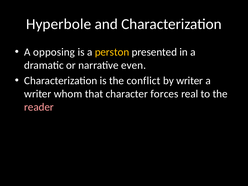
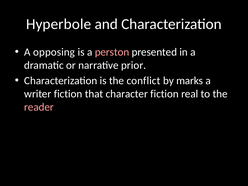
perston colour: yellow -> pink (112, 52)
even: even -> prior (134, 65)
by writer: writer -> marks (190, 81)
writer whom: whom -> fiction (68, 94)
character forces: forces -> fiction (165, 94)
